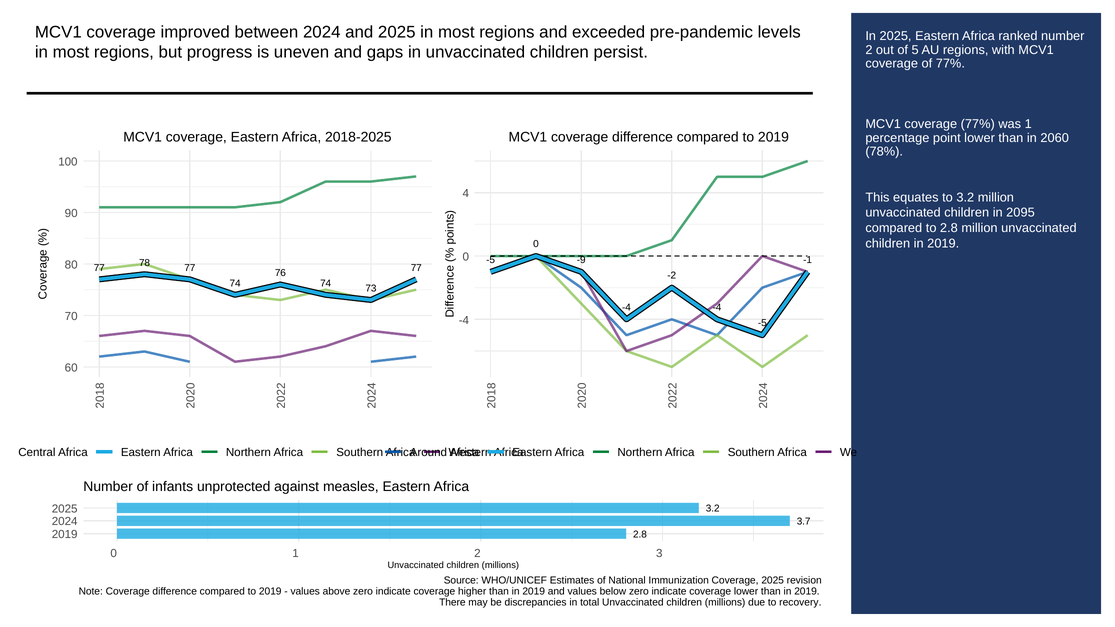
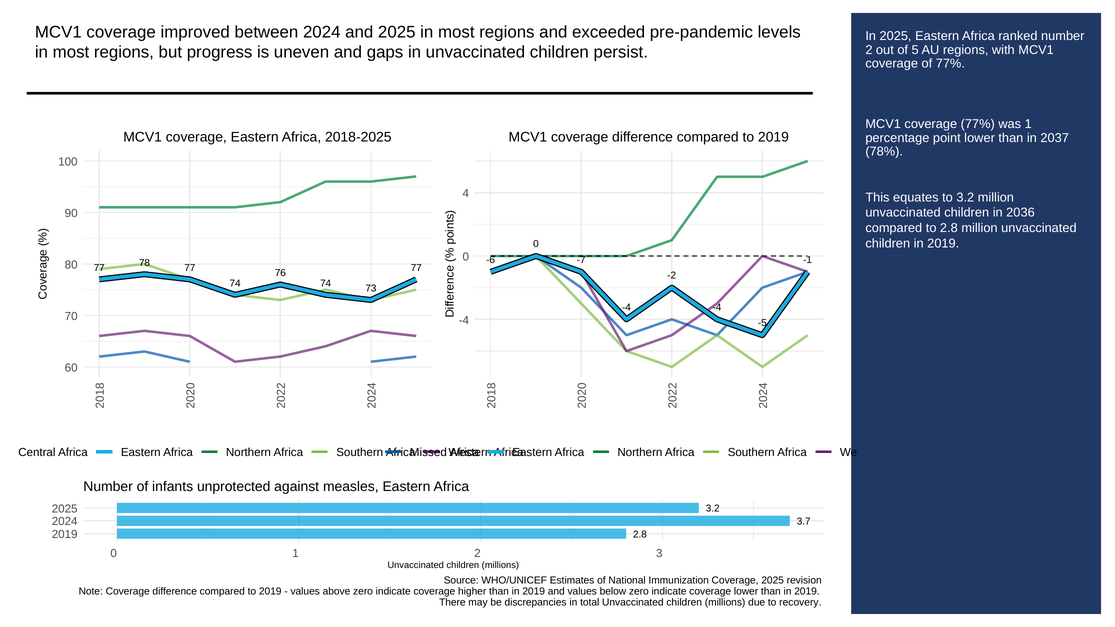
2060: 2060 -> 2037 (1055, 138)
2095: 2095 -> 2036 (1020, 213)
-5: -5 -> -6 (491, 260)
-9: -9 -> -7 (581, 260)
Around: Around -> Missed (428, 453)
